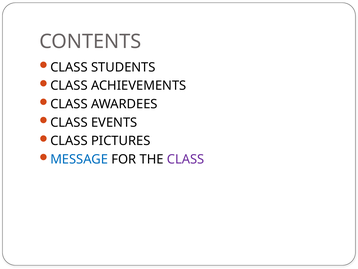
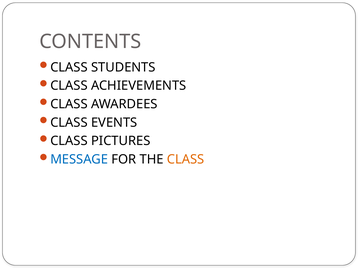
CLASS colour: purple -> orange (186, 159)
